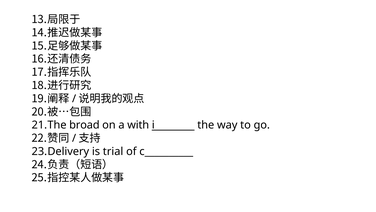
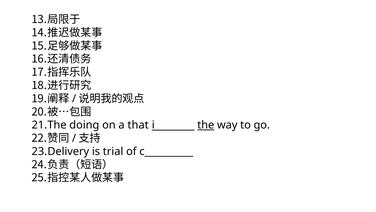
broad: broad -> doing (84, 125)
with: with -> that (138, 125)
the underline: none -> present (206, 125)
